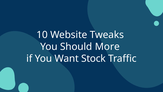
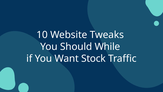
More: More -> While (107, 47)
